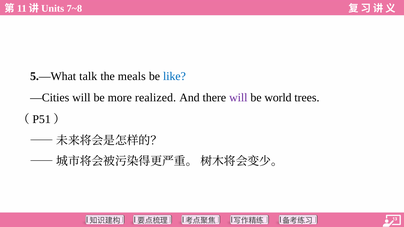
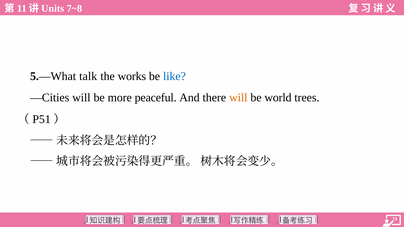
meals: meals -> works (132, 76)
realized: realized -> peaceful (156, 98)
will colour: purple -> orange (238, 98)
